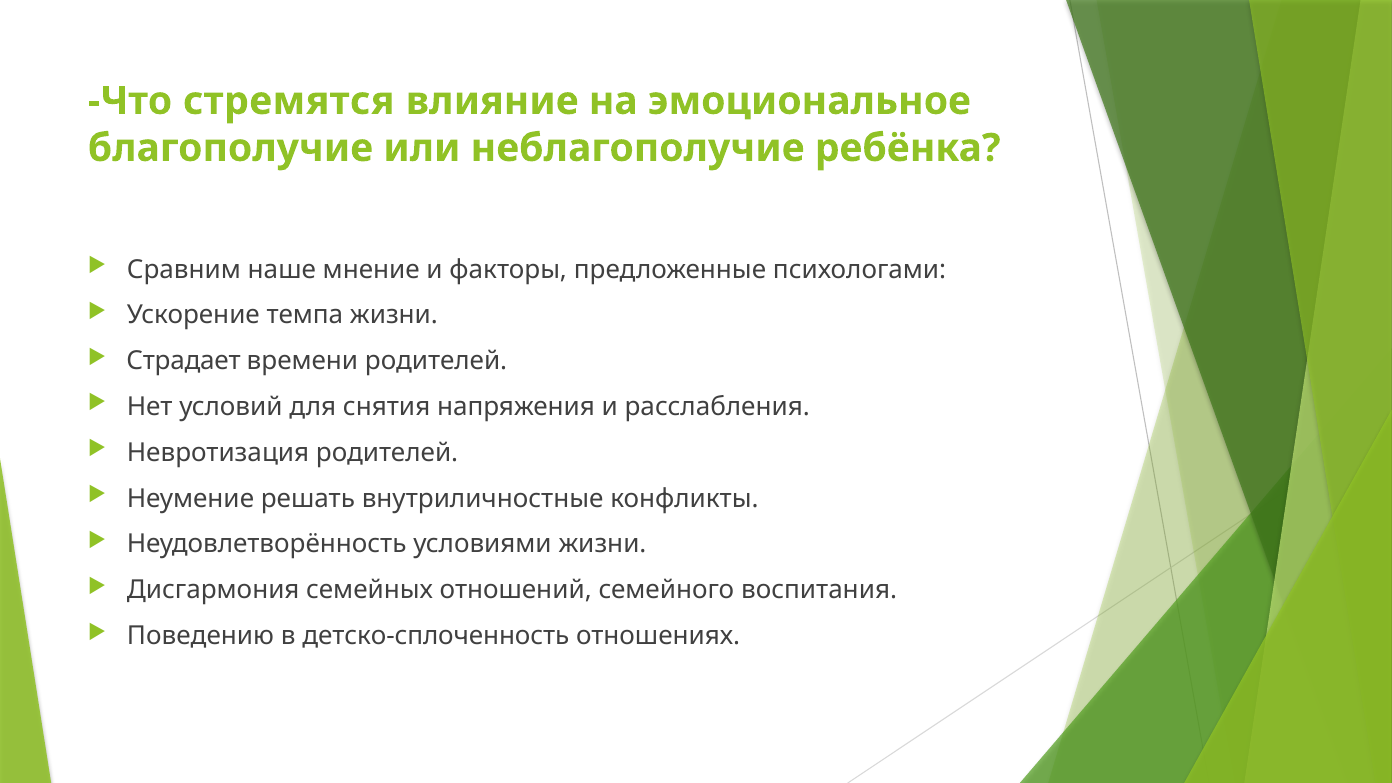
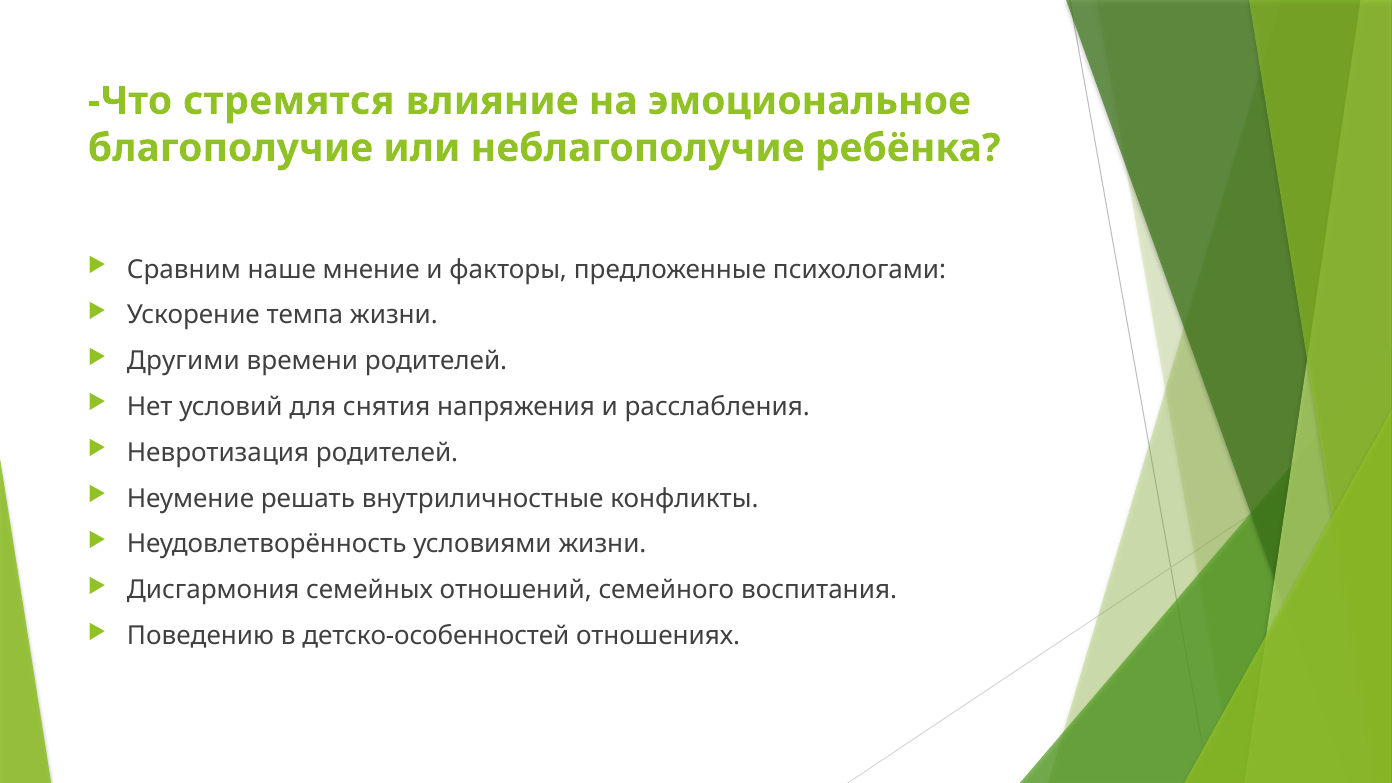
Страдает: Страдает -> Другими (183, 361)
детско-сплоченность: детско-сплоченность -> детско-особенностей (436, 636)
